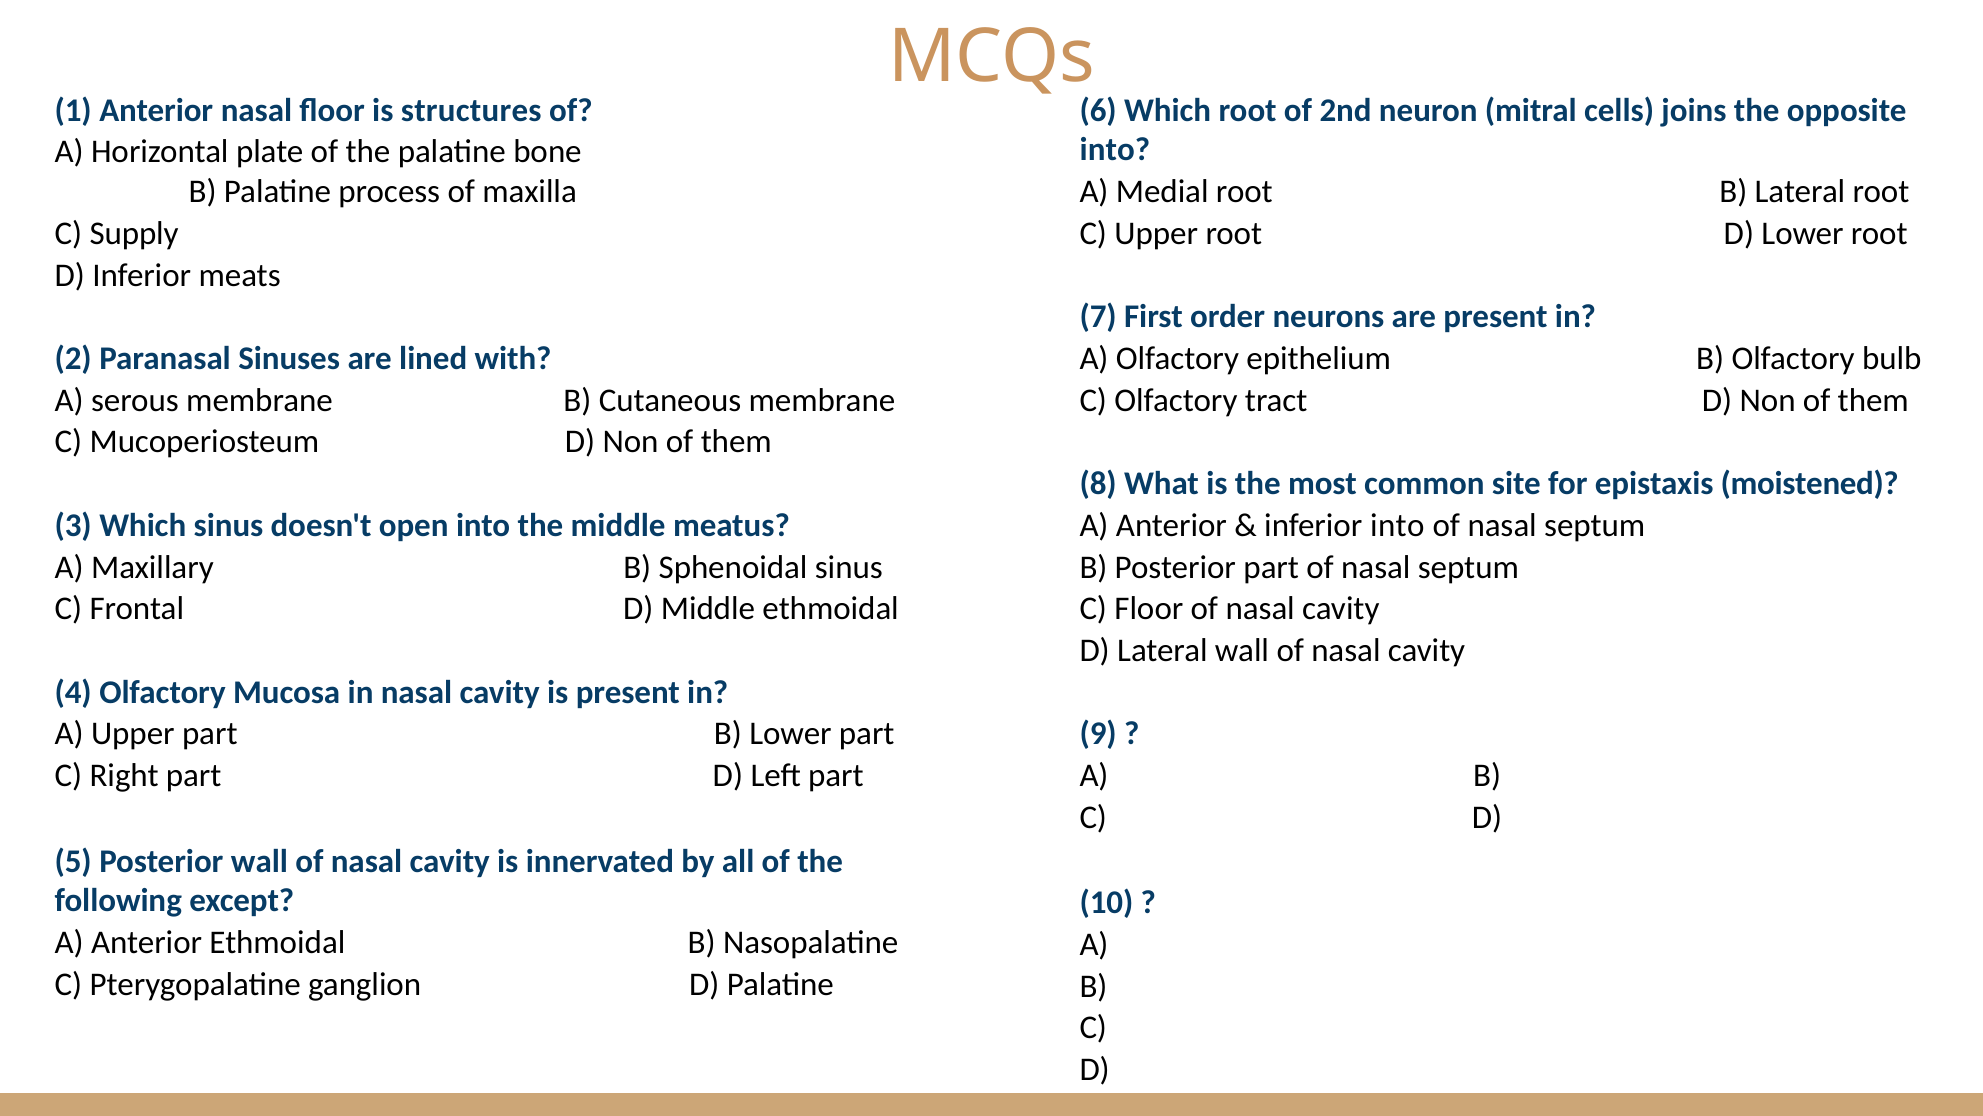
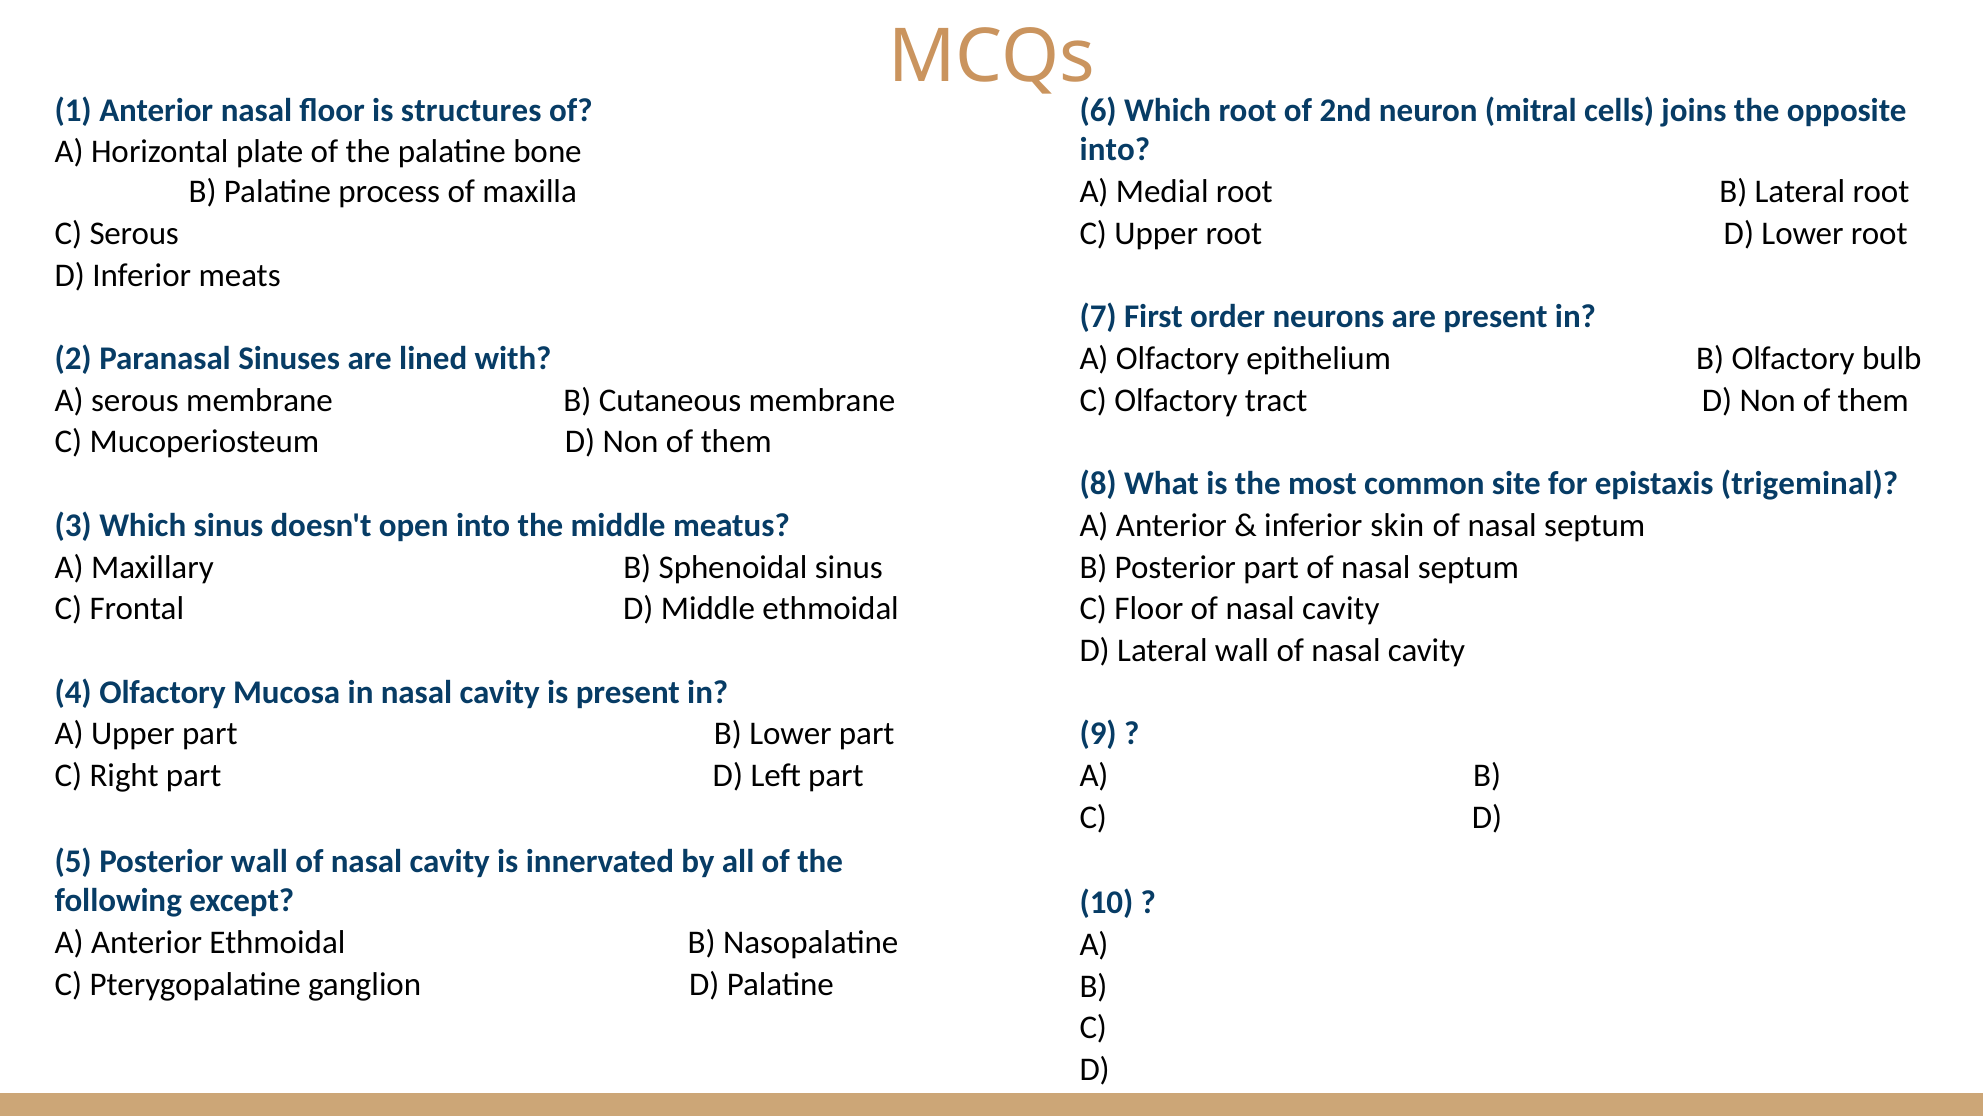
C Supply: Supply -> Serous (134, 233)
moistened: moistened -> trigeminal (1810, 483)
inferior into: into -> skin (1397, 525)
